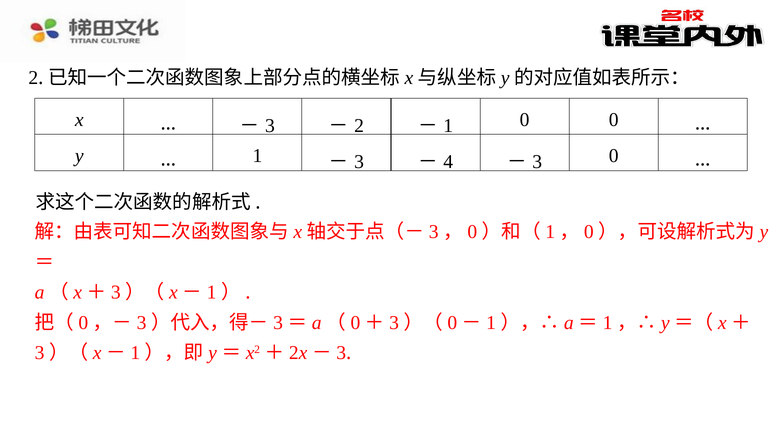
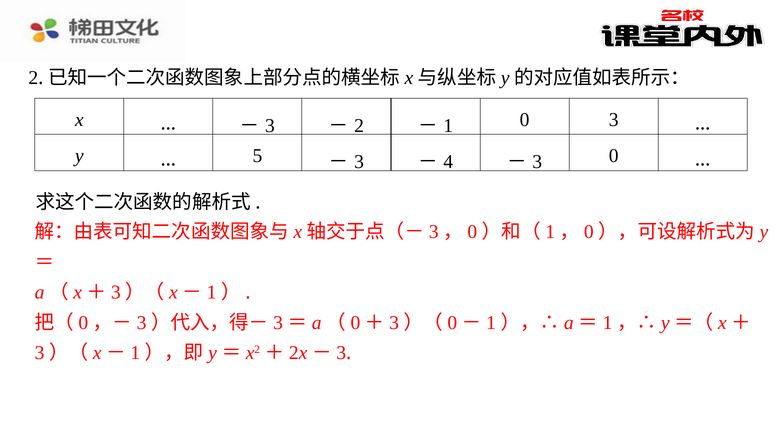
0 0: 0 -> 3 (614, 120)
1: 1 -> 5 (257, 156)
